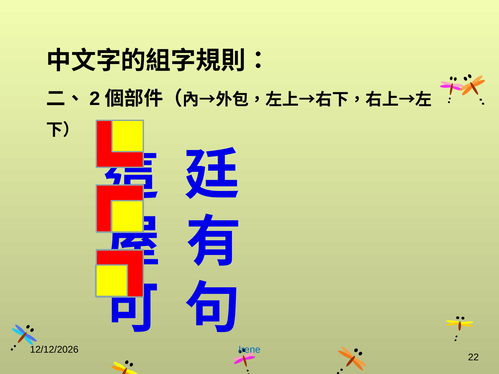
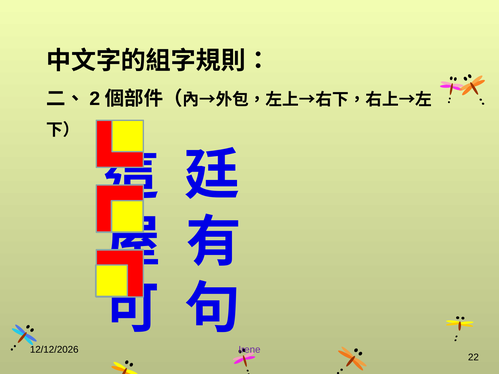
Irene colour: blue -> purple (249, 350)
